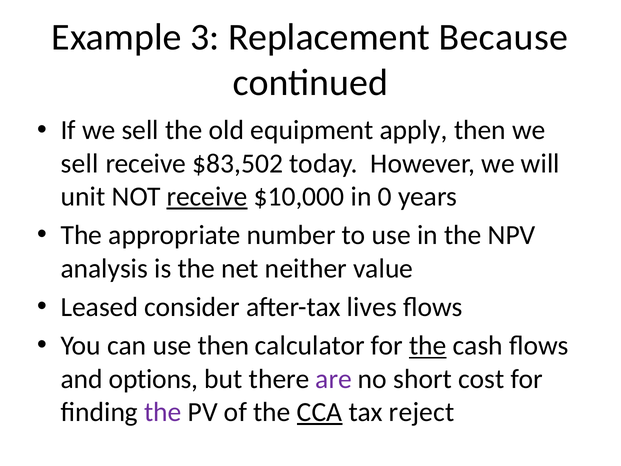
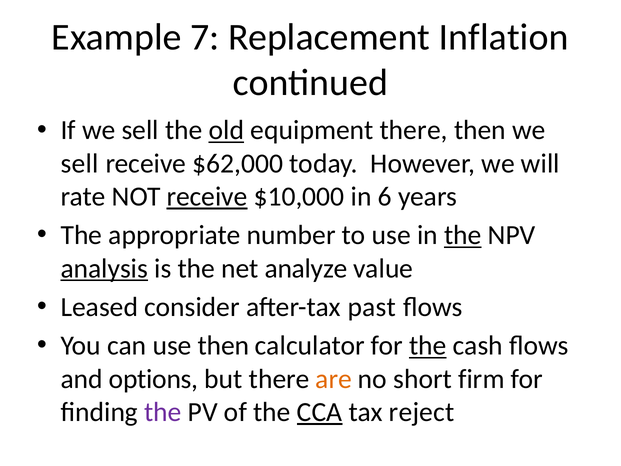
3: 3 -> 7 (205, 37)
Because: Because -> Inflation (504, 37)
old underline: none -> present (226, 130)
equipment apply: apply -> there (414, 130)
$83,502: $83,502 -> $62,000 (238, 163)
unit: unit -> rate (83, 197)
0: 0 -> 6 (385, 197)
the underline: none -> present (463, 235)
analysis underline: none -> present (104, 268)
neither: neither -> analyze (306, 268)
lives: lives -> past (372, 307)
are colour: purple -> orange (334, 379)
cost: cost -> firm (481, 379)
